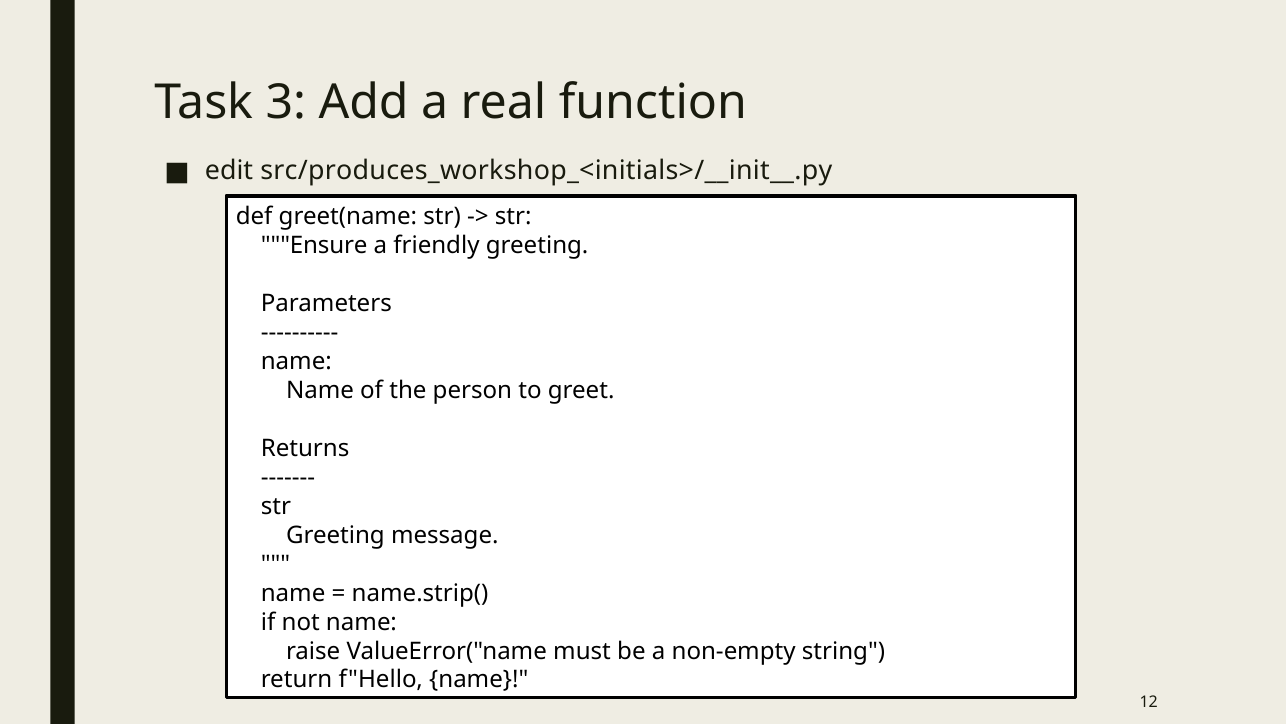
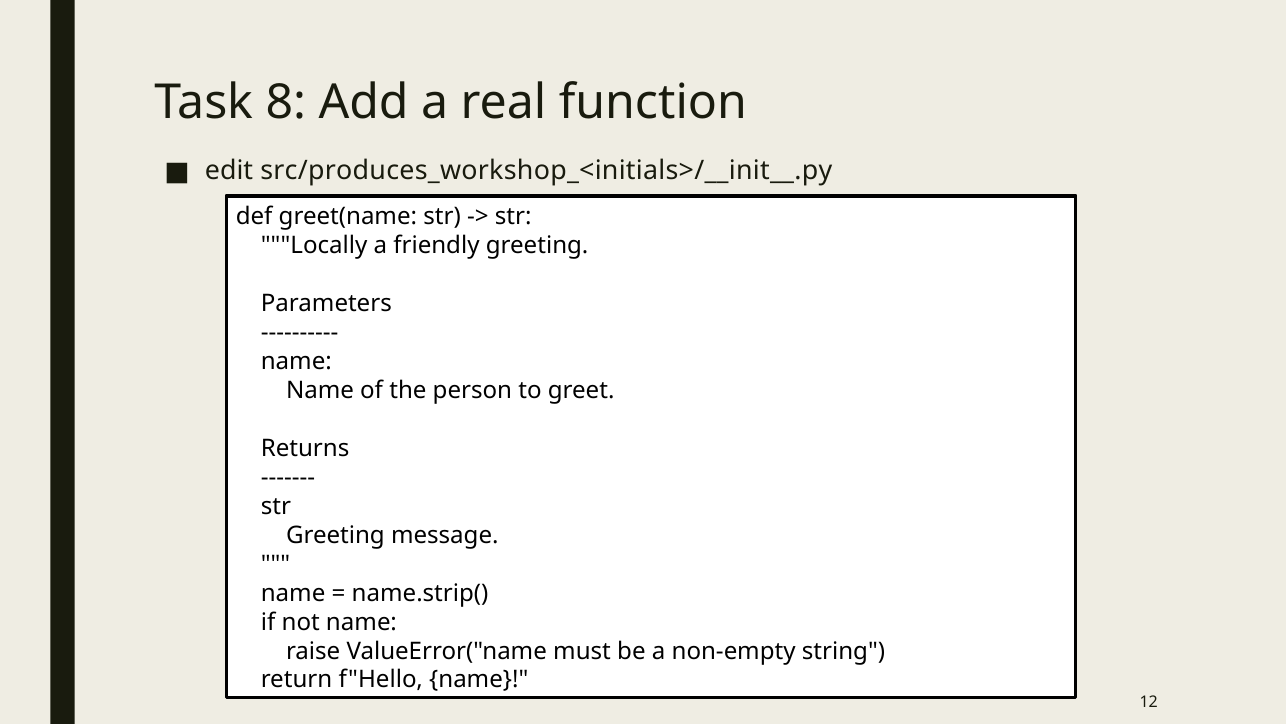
3: 3 -> 8 (286, 102)
Ensure: Ensure -> Locally (314, 245)
